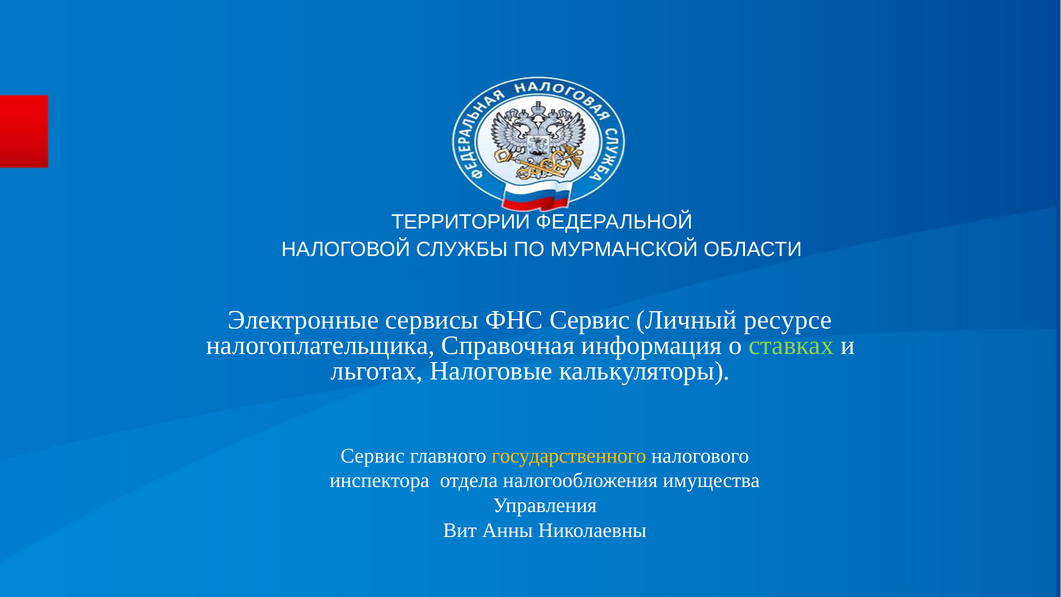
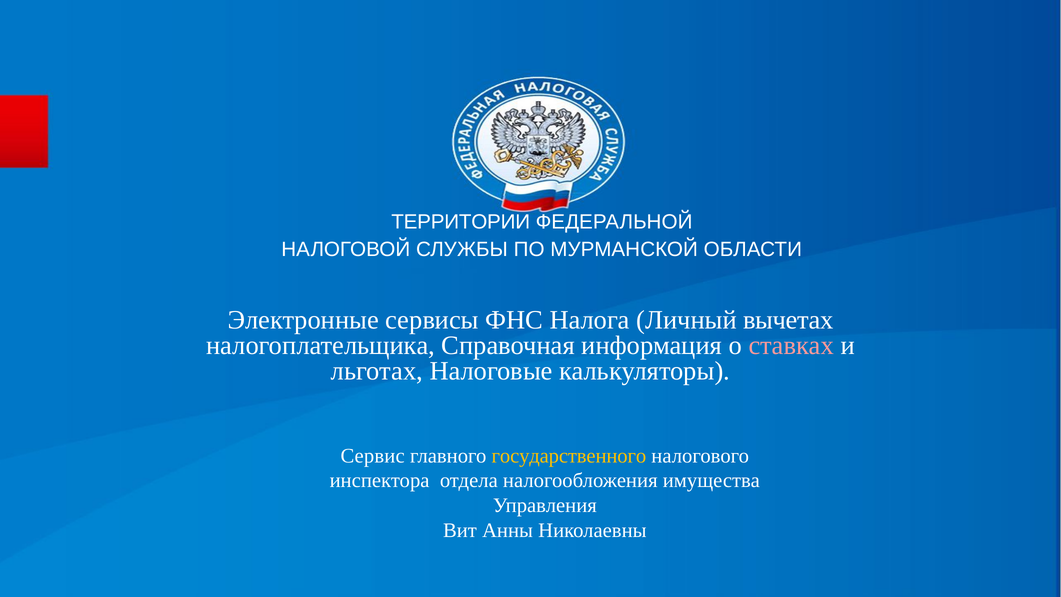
ФНС Сервис: Сервис -> Налога (590, 320)
ресурсе: ресурсе -> вычетах (788, 320)
ставках colour: light green -> pink (791, 345)
